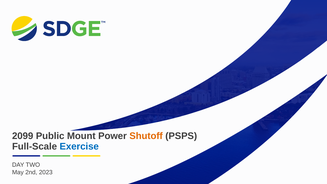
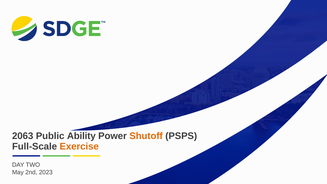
2099: 2099 -> 2063 (23, 136)
Mount: Mount -> Ability (81, 136)
Exercise colour: blue -> orange (79, 146)
